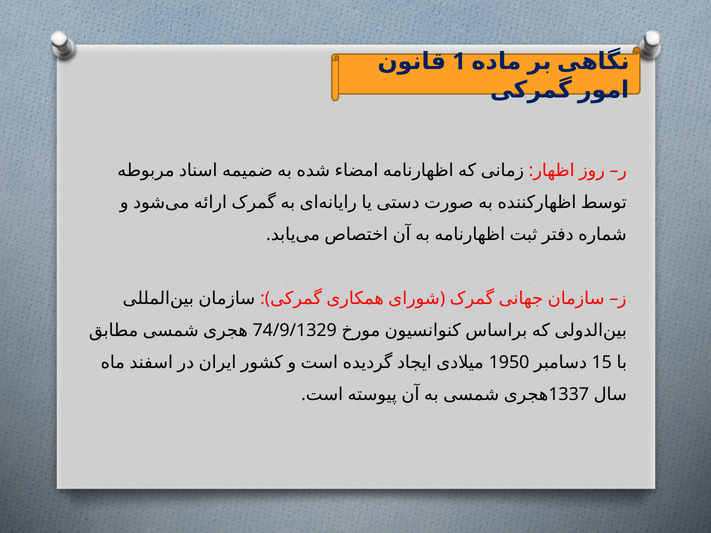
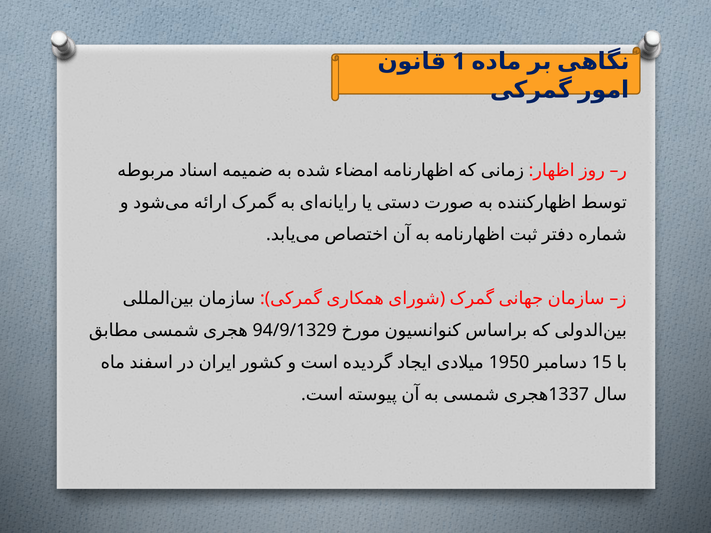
74/9/1329: 74/9/1329 -> 94/9/1329 (295, 331)
